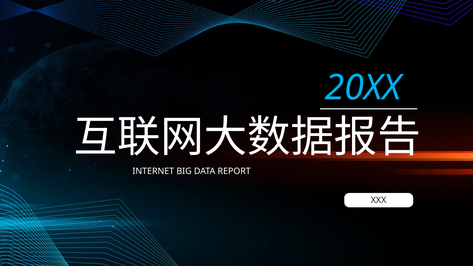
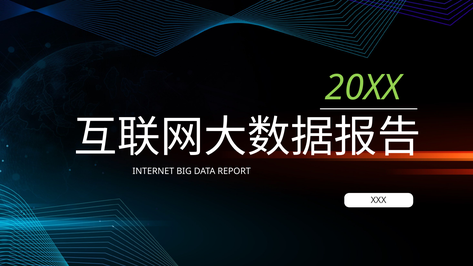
20XX colour: light blue -> light green (363, 88)
